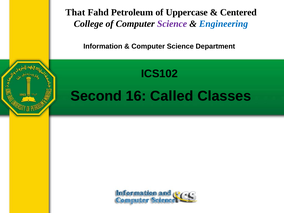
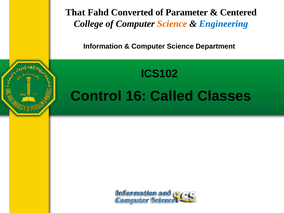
Petroleum: Petroleum -> Converted (132, 12)
Uppercase: Uppercase -> Parameter (187, 12)
Science colour: purple -> orange (172, 24)
Second: Second -> Control (96, 96)
